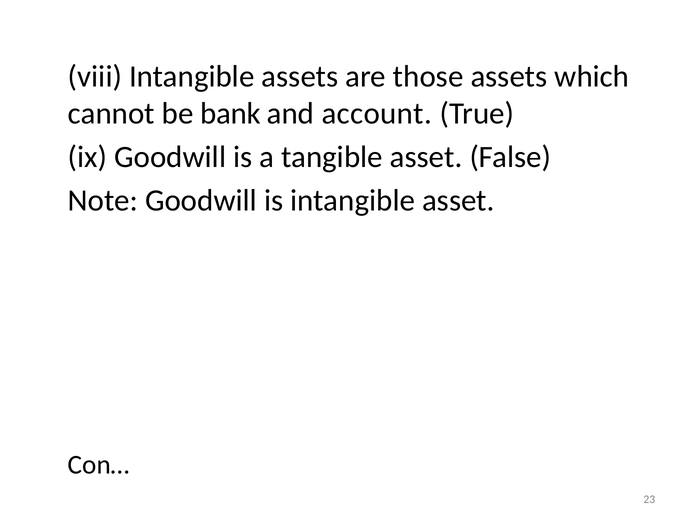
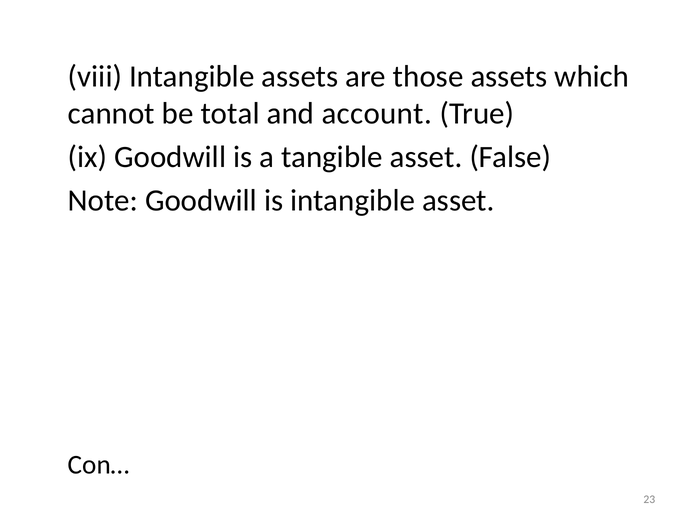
bank: bank -> total (230, 114)
